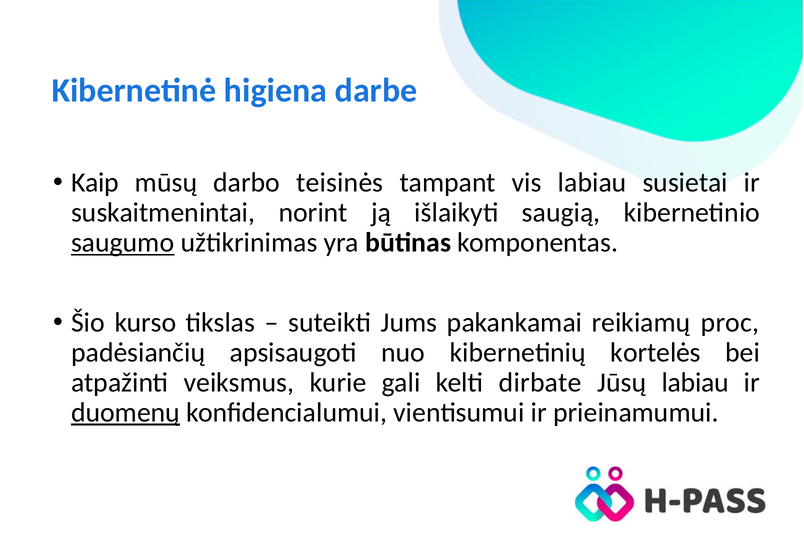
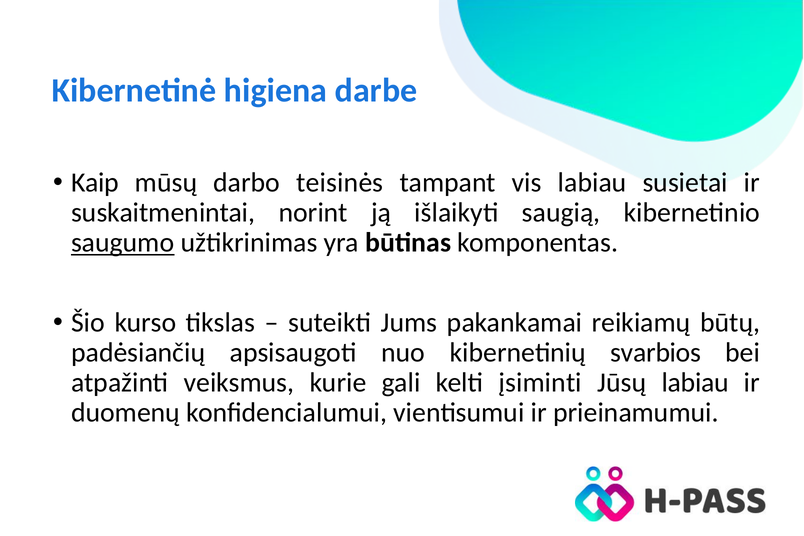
proc: proc -> būtų (730, 322)
kortelės: kortelės -> svarbios (656, 353)
dirbate: dirbate -> įsiminti (540, 383)
duomenų underline: present -> none (126, 413)
